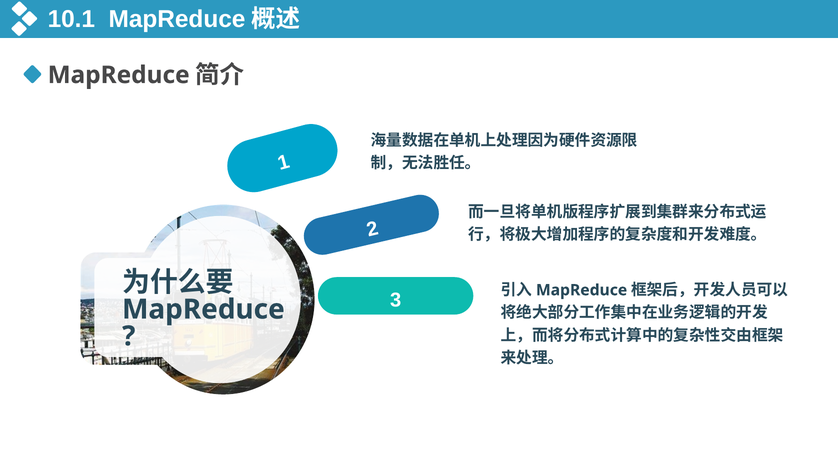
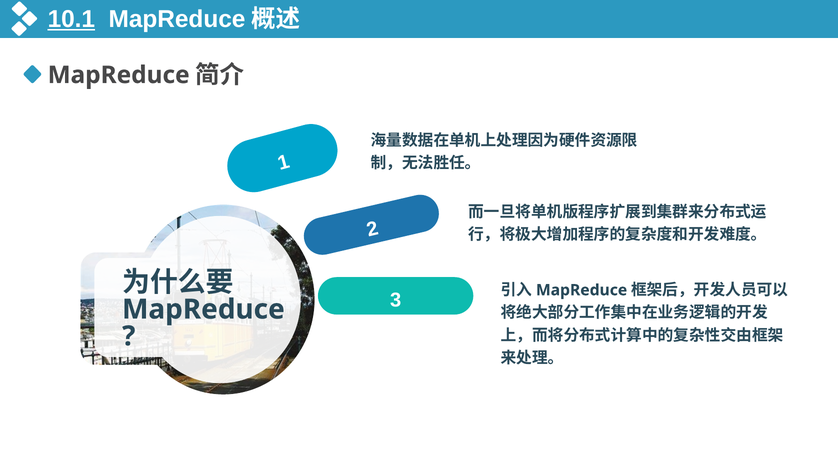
10.1 underline: none -> present (71, 19)
